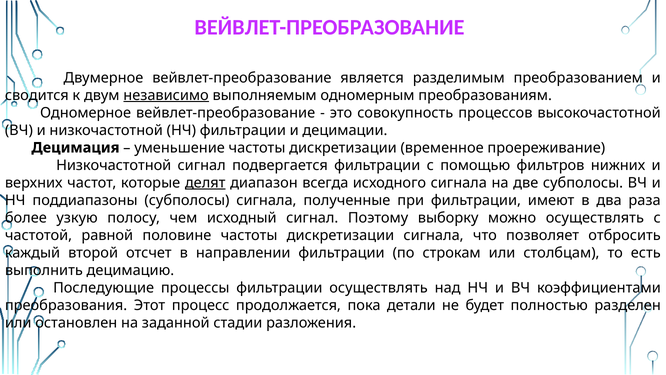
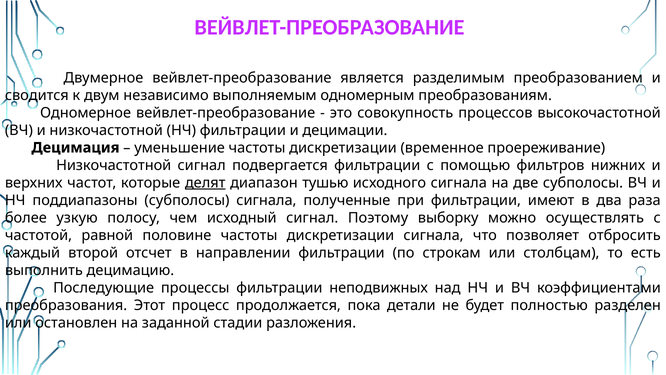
независимо underline: present -> none (166, 95)
всегда: всегда -> тушью (325, 183)
фильтрации осуществлять: осуществлять -> неподвижных (379, 287)
